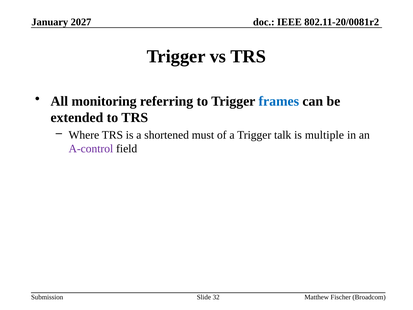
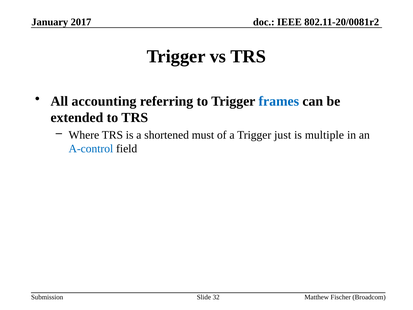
2027: 2027 -> 2017 (81, 22)
monitoring: monitoring -> accounting (104, 101)
talk: talk -> just (283, 135)
A-control colour: purple -> blue (91, 149)
